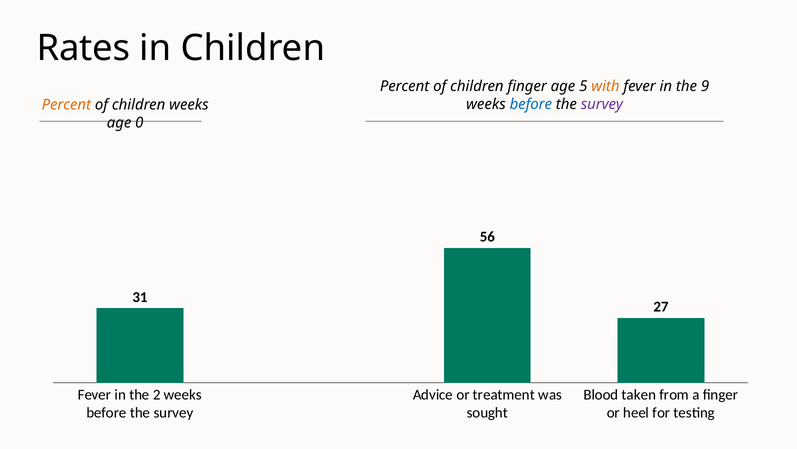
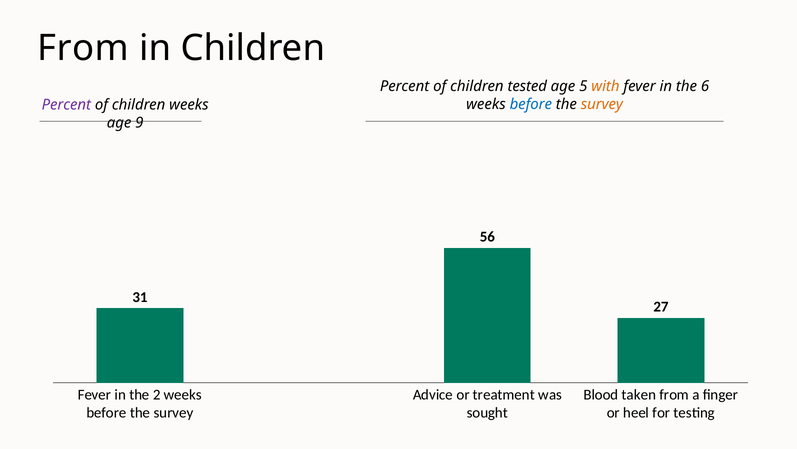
Rates: Rates -> From (83, 48)
children finger: finger -> tested (527, 86)
9: 9 -> 6 (705, 86)
survey colour: purple -> orange (602, 104)
Percent colour: orange -> purple (66, 104)
0: 0 -> 9 (139, 122)
